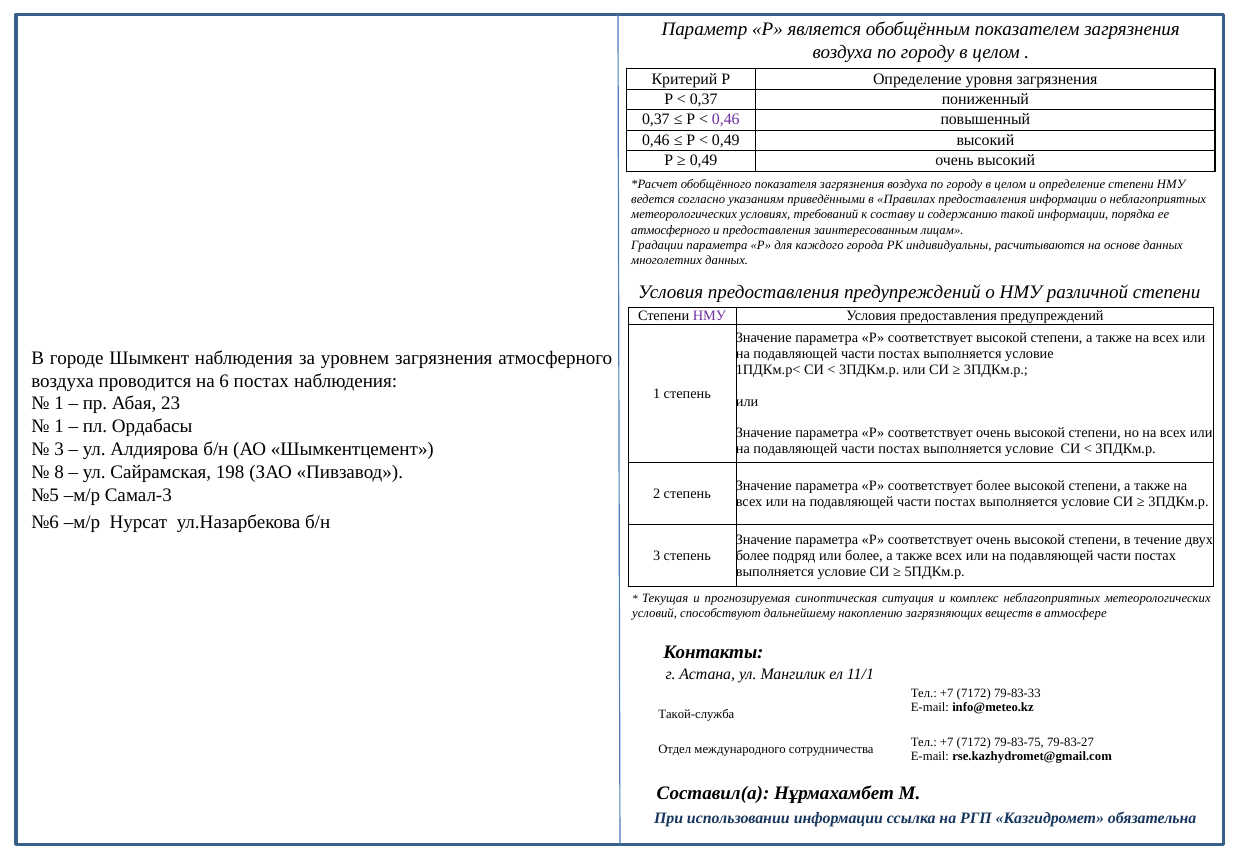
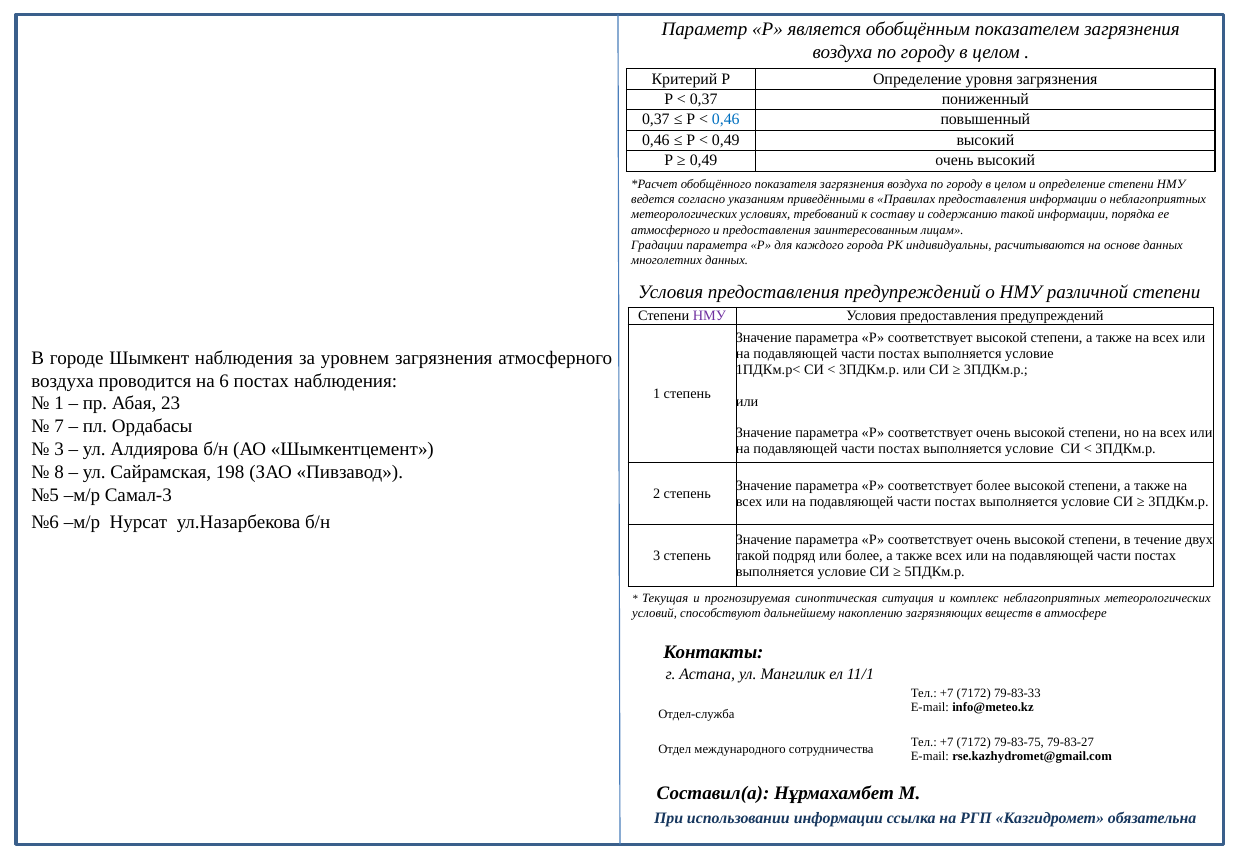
0,46 colour: purple -> blue (726, 120)
1: 1 -> 7 (59, 426)
более: более -> такой (753, 555)
Такой-служба: Такой-служба -> Отдел-служба (696, 714)
